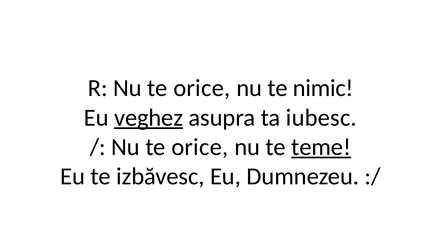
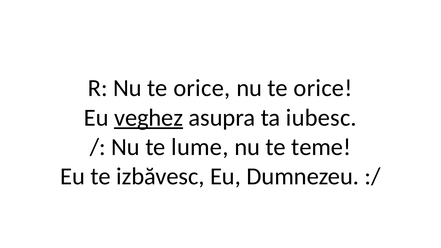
nimic: nimic -> orice (323, 88)
orice: orice -> lume (200, 147)
teme underline: present -> none (321, 147)
